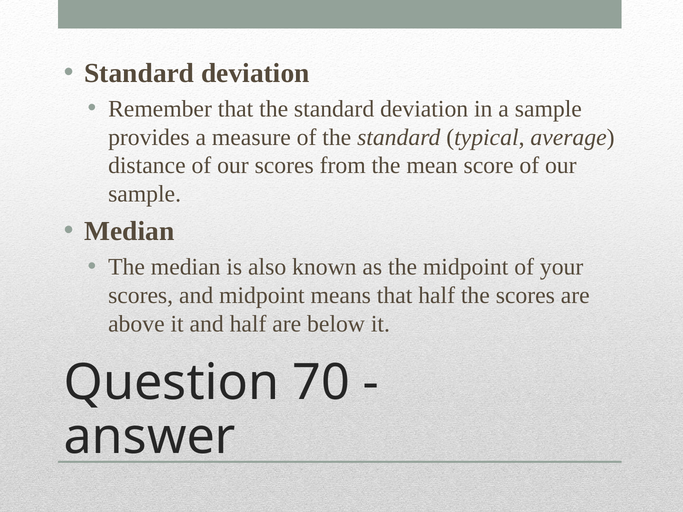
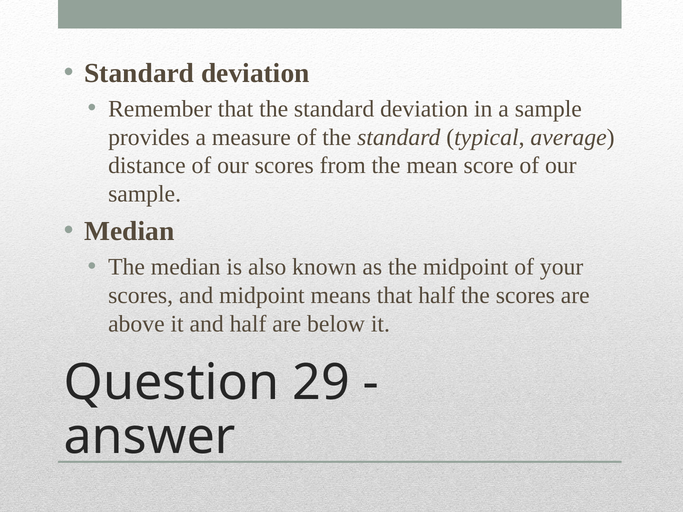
70: 70 -> 29 (321, 383)
